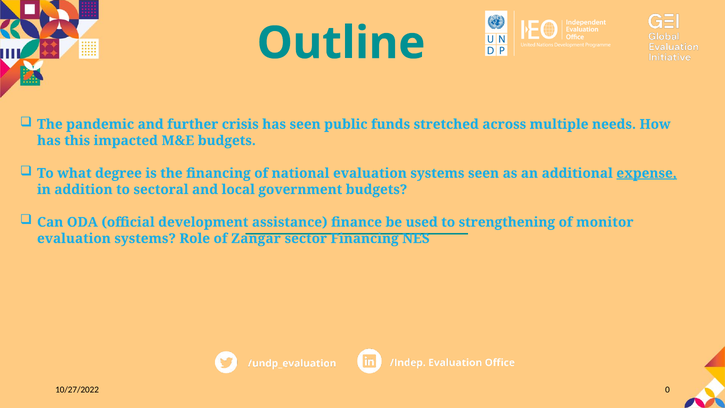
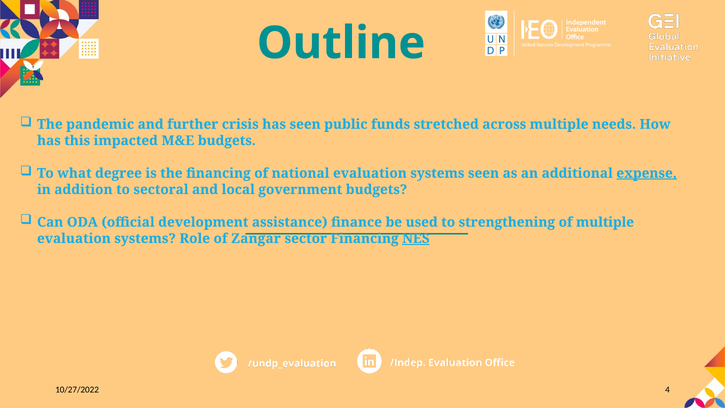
of monitor: monitor -> multiple (605, 222)
NES underline: none -> present (416, 238)
0: 0 -> 4 (667, 389)
